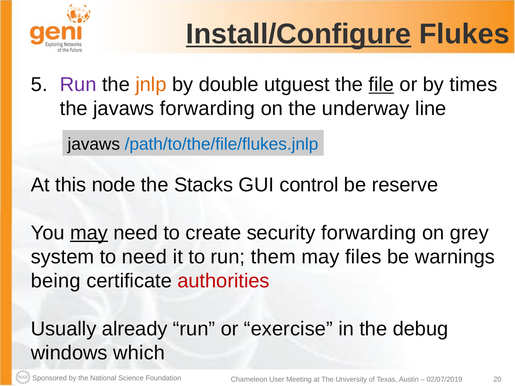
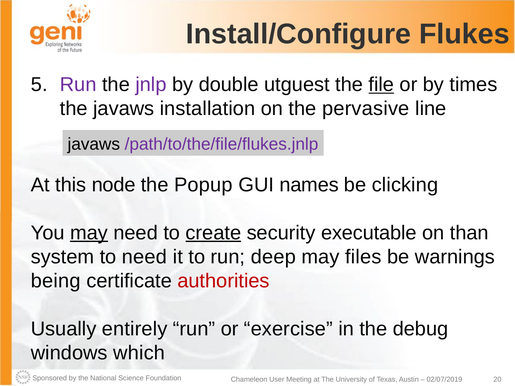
Install/Configure underline: present -> none (299, 34)
jnlp colour: orange -> purple (151, 85)
javaws forwarding: forwarding -> installation (208, 109)
underway: underway -> pervasive (366, 109)
/path/to/the/file/flukes.jnlp colour: blue -> purple (222, 144)
Stacks: Stacks -> Popup (203, 185)
control: control -> names (309, 185)
reserve: reserve -> clicking (405, 185)
create underline: none -> present (213, 233)
security forwarding: forwarding -> executable (369, 233)
grey: grey -> than (469, 233)
them: them -> deep (273, 257)
already: already -> entirely (135, 329)
